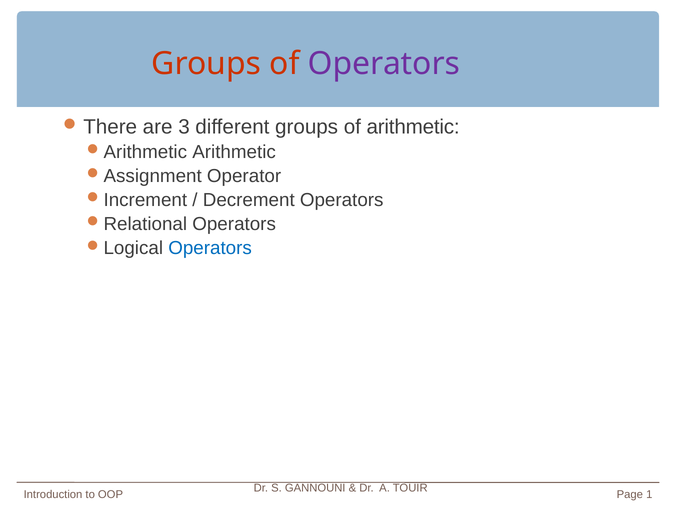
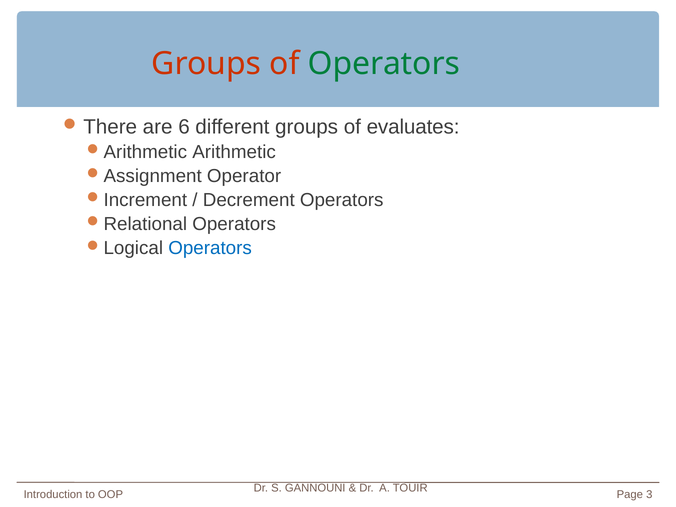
Operators colour: purple -> green (384, 64)
3: 3 -> 6 (184, 127)
of arithmetic: arithmetic -> evaluates (413, 127)
1: 1 -> 3 (649, 495)
